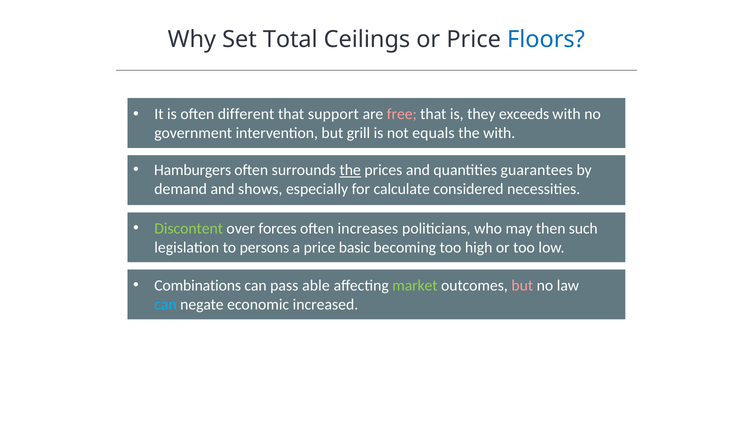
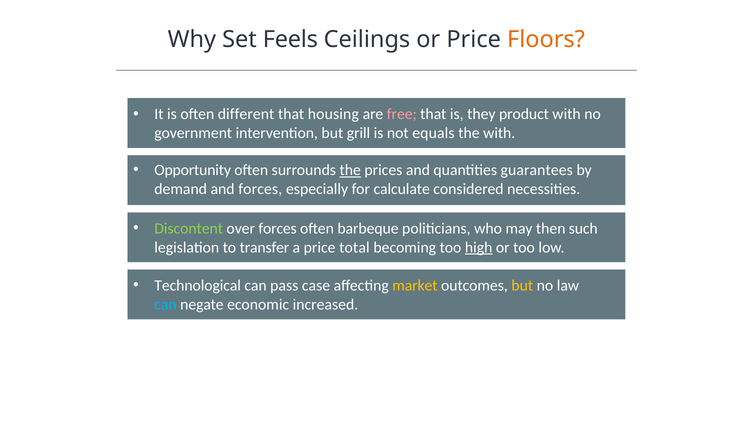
Total: Total -> Feels (290, 39)
Floors colour: blue -> orange (546, 39)
support: support -> housing (333, 114)
exceeds: exceeds -> product (524, 114)
Hamburgers: Hamburgers -> Opportunity (193, 170)
and shows: shows -> forces (260, 189)
increases: increases -> barbeque (368, 228)
persons: persons -> transfer (264, 247)
basic: basic -> total (354, 247)
high underline: none -> present (479, 247)
Combinations: Combinations -> Technological (198, 285)
able: able -> case (316, 285)
market colour: light green -> yellow (415, 285)
but colour: pink -> yellow (522, 285)
